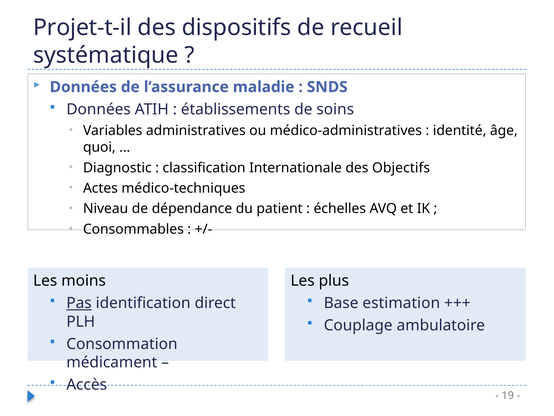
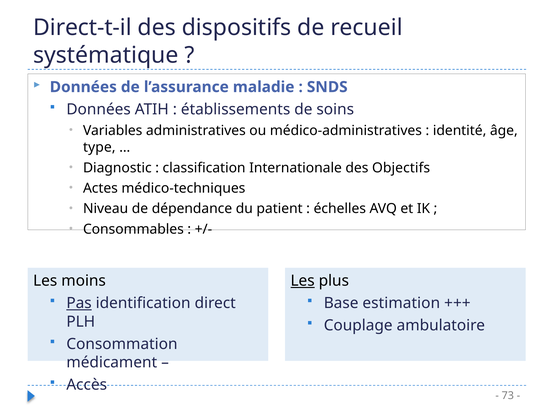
Projet-t-il: Projet-t-il -> Direct-t-il (82, 27)
quoi: quoi -> type (99, 147)
Les underline: none -> present (303, 281)
19: 19 -> 73 (508, 395)
